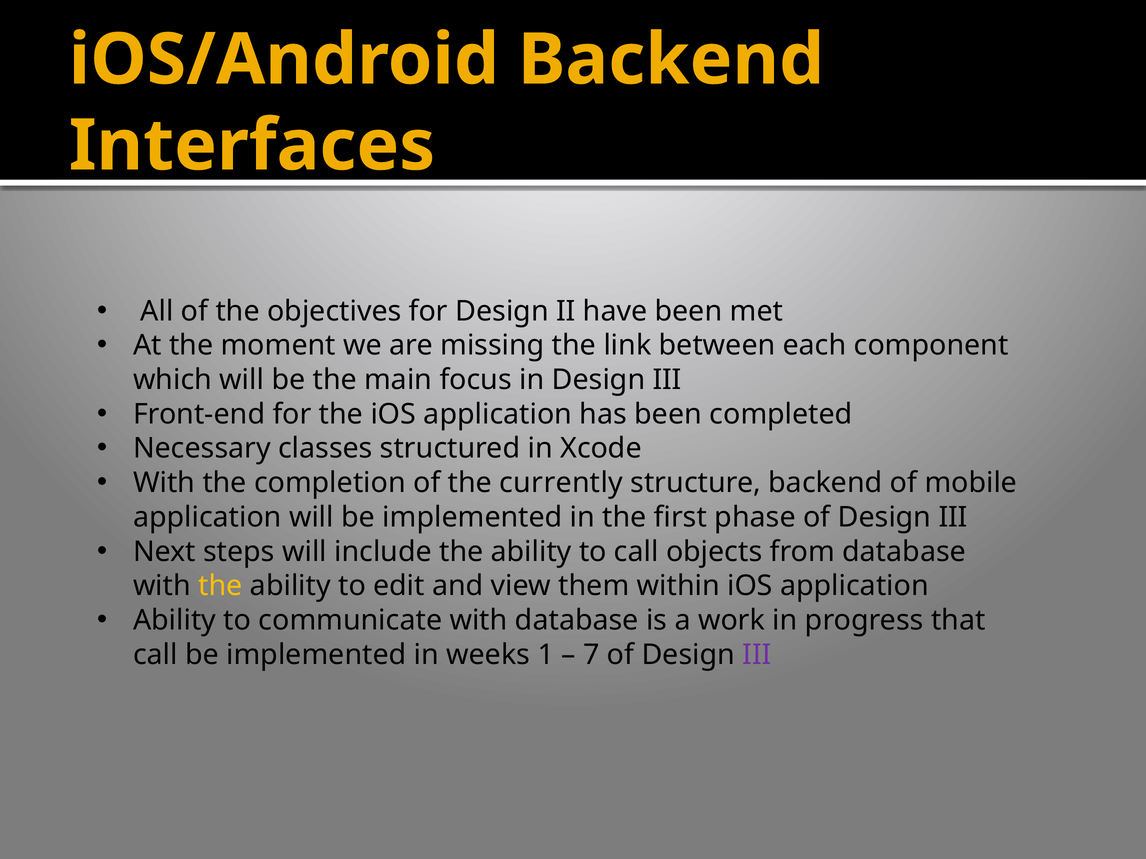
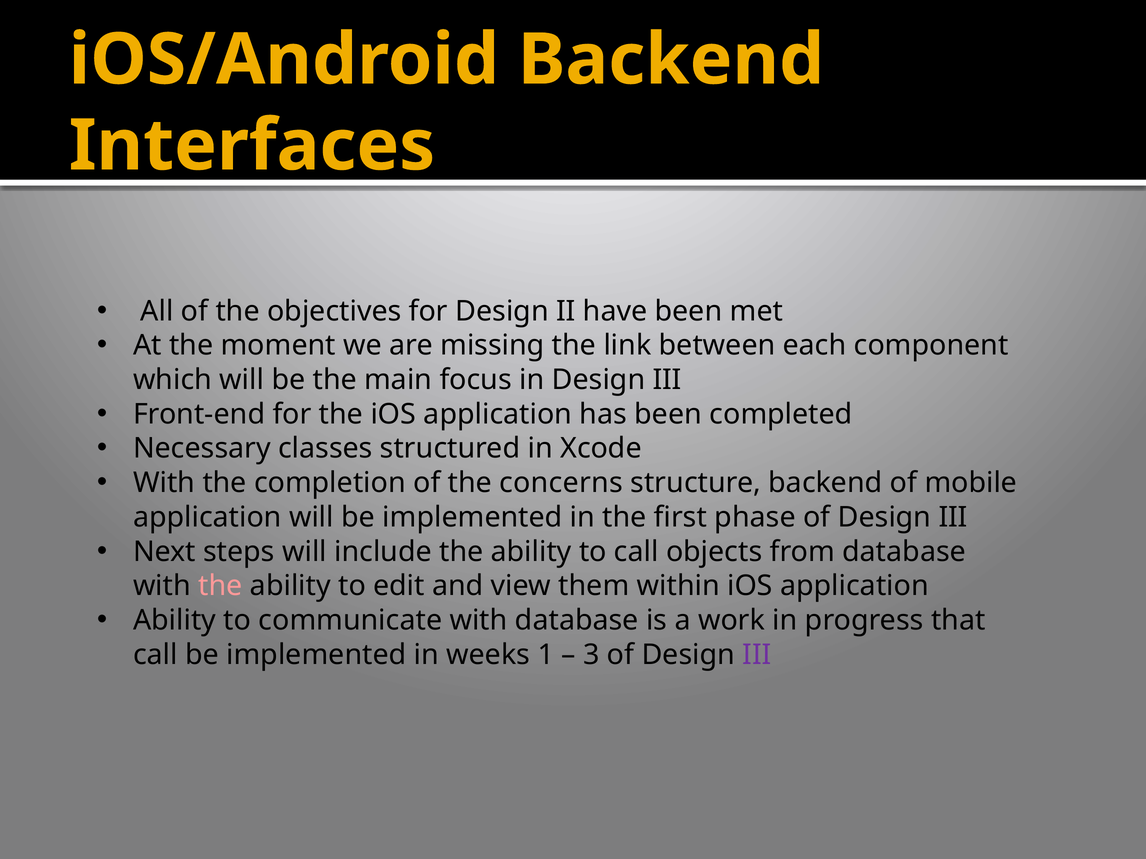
currently: currently -> concerns (561, 483)
the colour: yellow -> pink (220, 586)
7: 7 -> 3 (591, 655)
